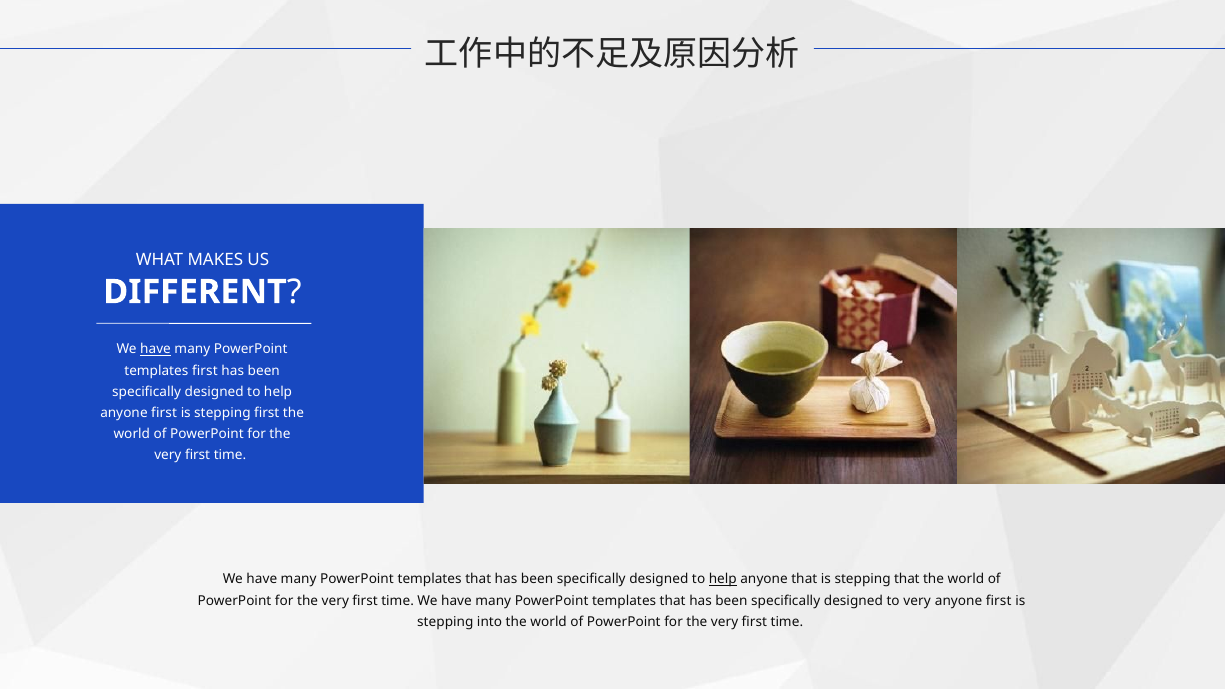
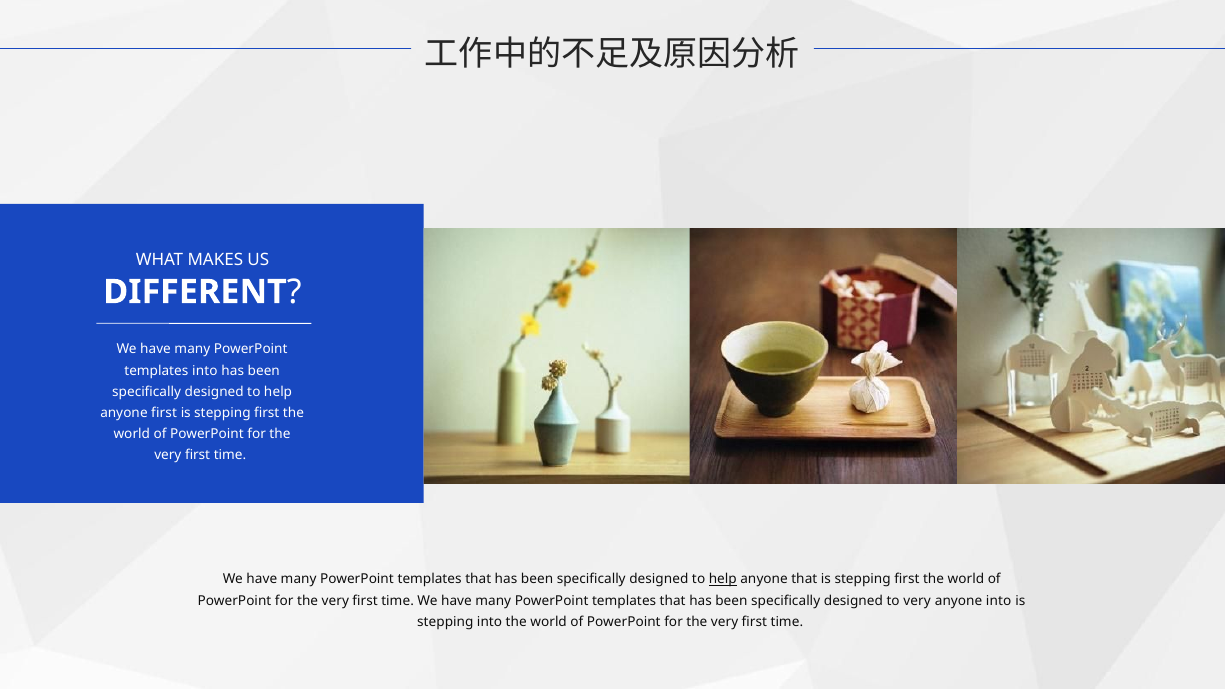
have underline: present -> none (156, 349)
templates first: first -> into (205, 371)
that is stepping that: that -> first (907, 579)
first: first -> into (999, 601)
